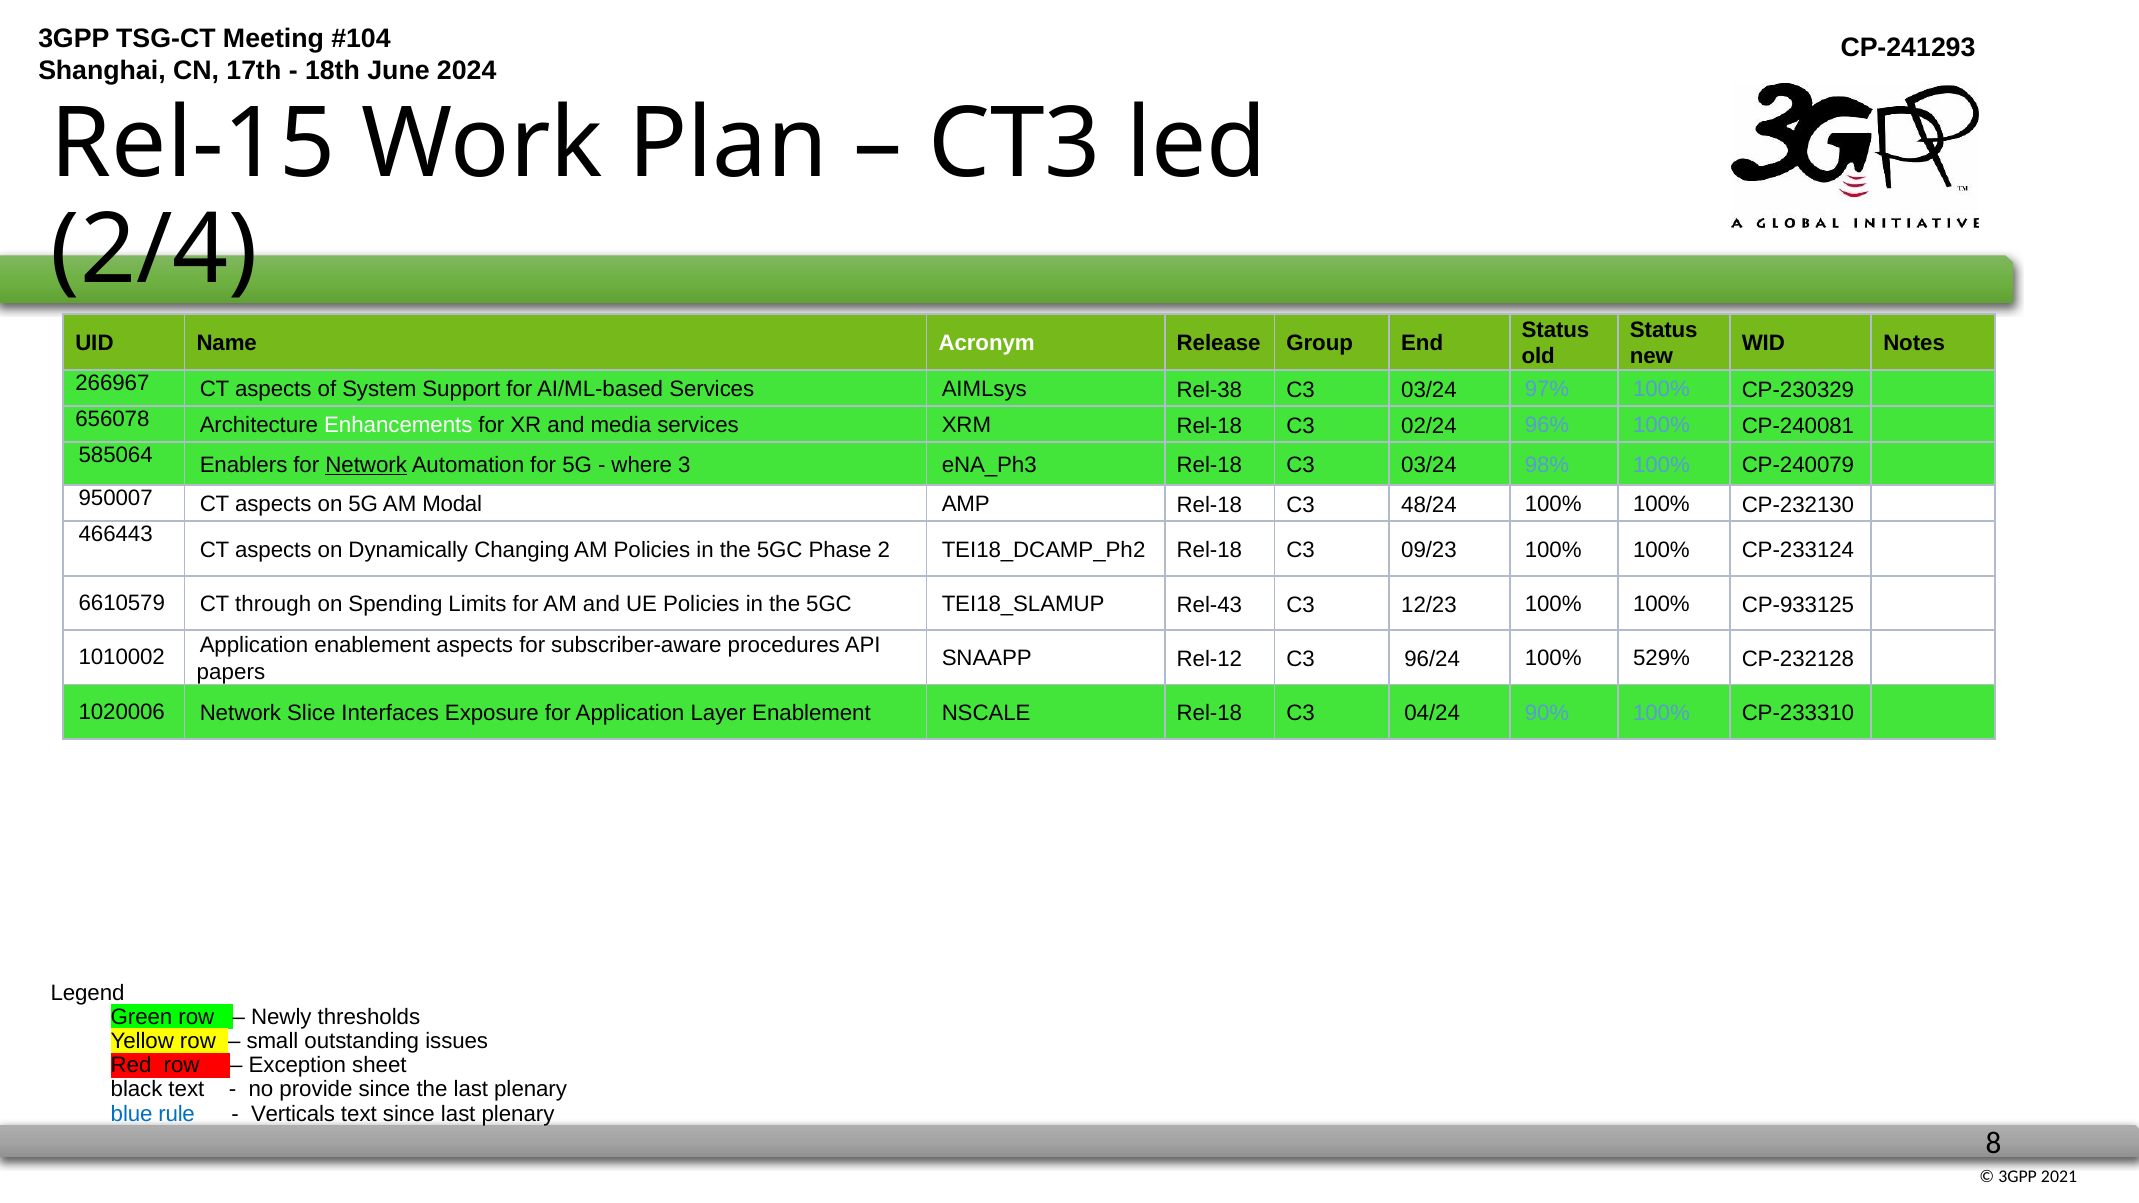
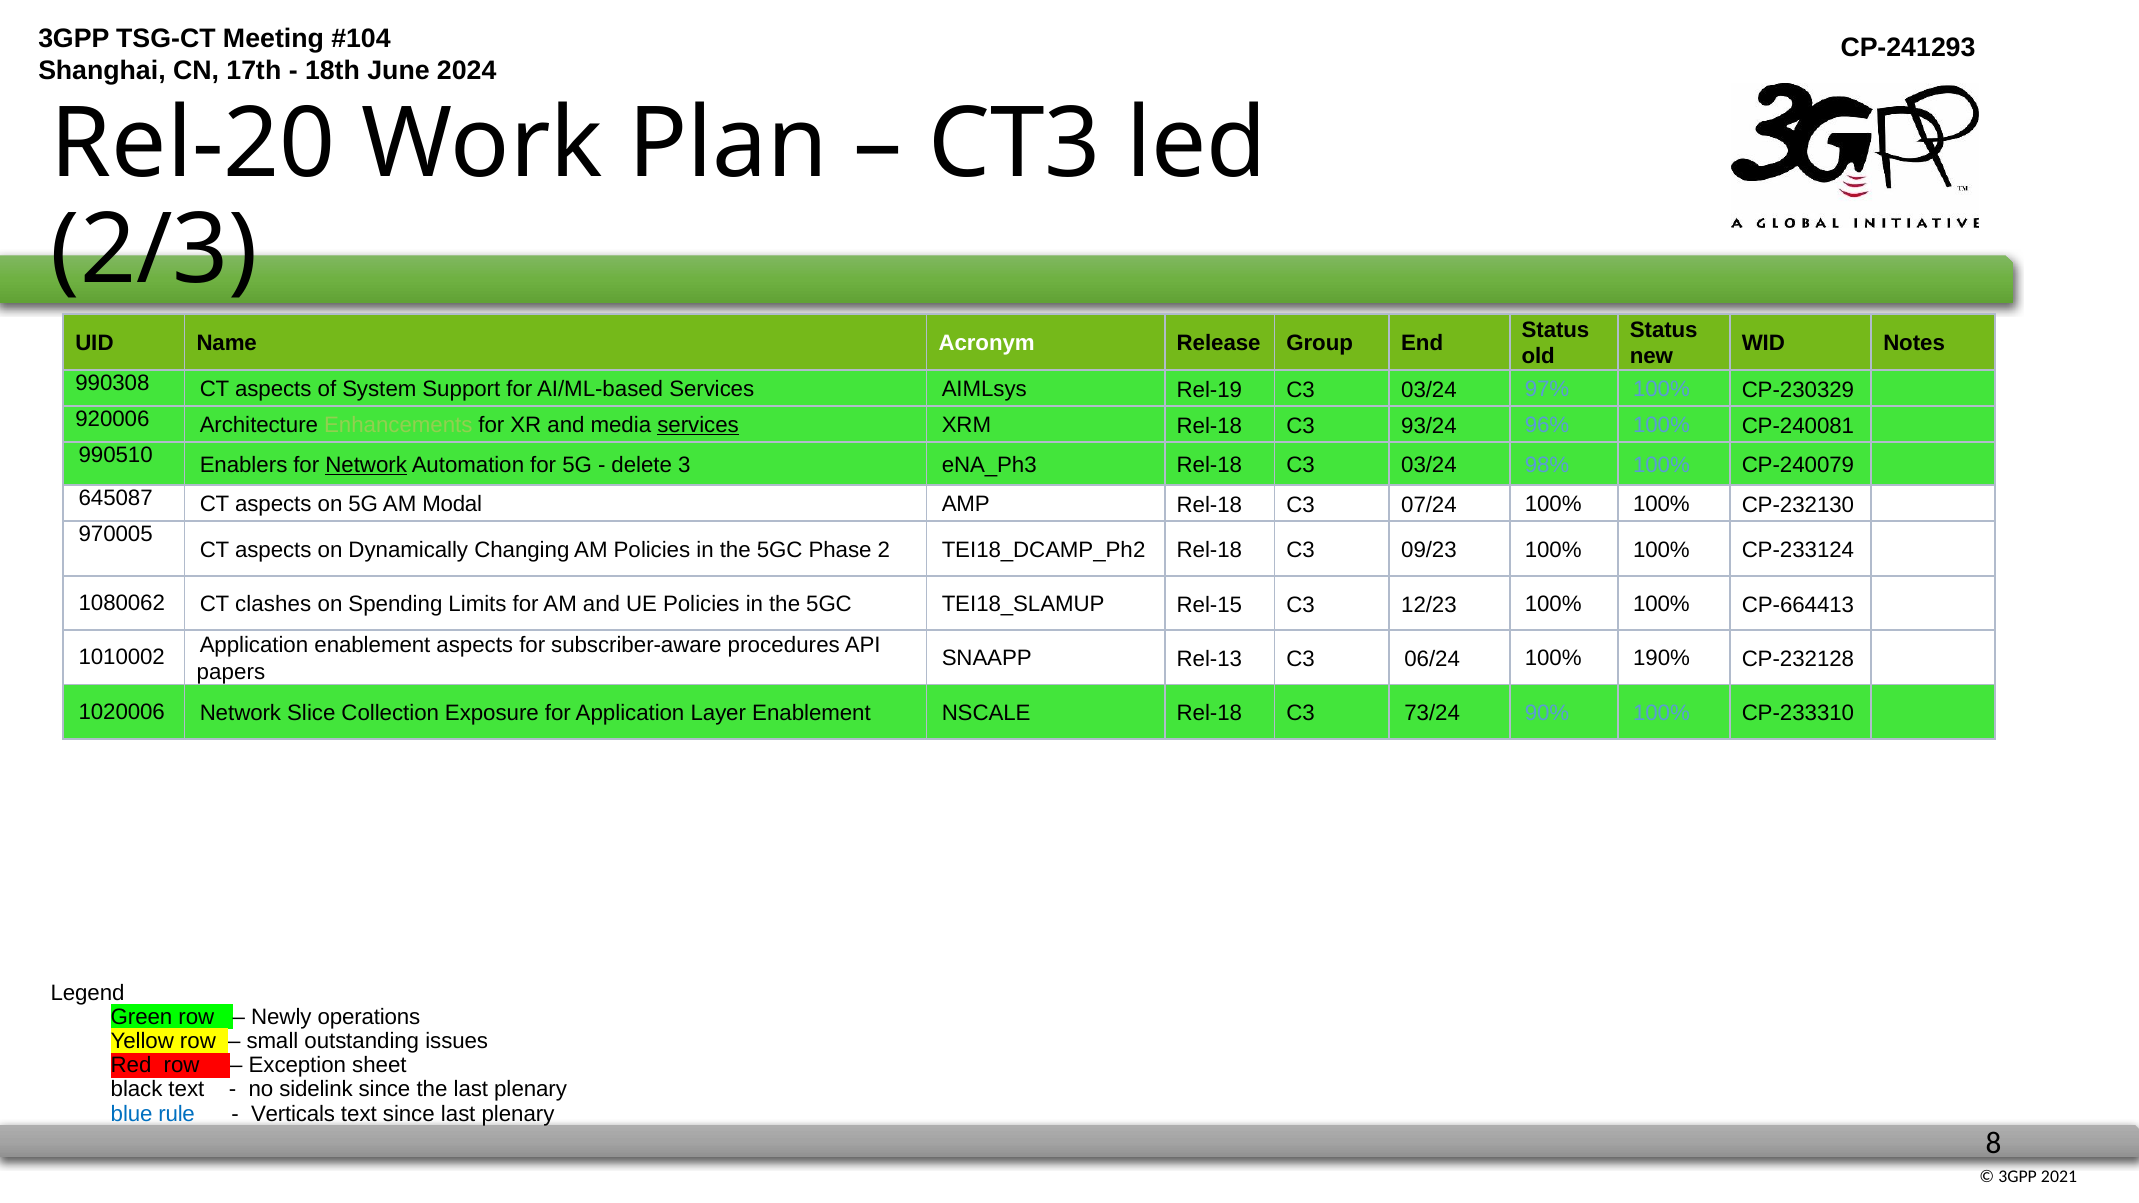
Rel-15: Rel-15 -> Rel-20 (193, 144)
2/4: 2/4 -> 2/3 (154, 250)
266967: 266967 -> 990308 (112, 383)
Rel-38: Rel-38 -> Rel-19 (1209, 390)
656078: 656078 -> 920006 (112, 419)
Enhancements colour: white -> light green (398, 425)
services underline: none -> present (698, 425)
02/24: 02/24 -> 93/24 (1429, 426)
585064: 585064 -> 990510 (116, 455)
where: where -> delete (642, 465)
950007: 950007 -> 645087 (116, 498)
48/24: 48/24 -> 07/24 (1429, 505)
466443: 466443 -> 970005 (116, 534)
6610579: 6610579 -> 1080062 (122, 603)
through: through -> clashes (273, 604)
Rel-43: Rel-43 -> Rel-15 (1209, 605)
CP-933125: CP-933125 -> CP-664413 (1798, 605)
Rel-12: Rel-12 -> Rel-13 (1209, 659)
96/24: 96/24 -> 06/24 (1432, 659)
529%: 529% -> 190% (1662, 659)
Interfaces: Interfaces -> Collection (390, 713)
04/24: 04/24 -> 73/24 (1432, 714)
thresholds: thresholds -> operations (369, 1017)
provide: provide -> sidelink (316, 1090)
